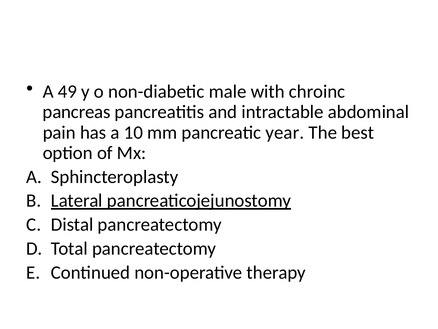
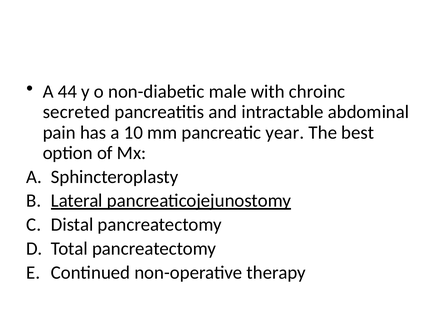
49: 49 -> 44 (67, 91)
pancreas: pancreas -> secreted (76, 112)
